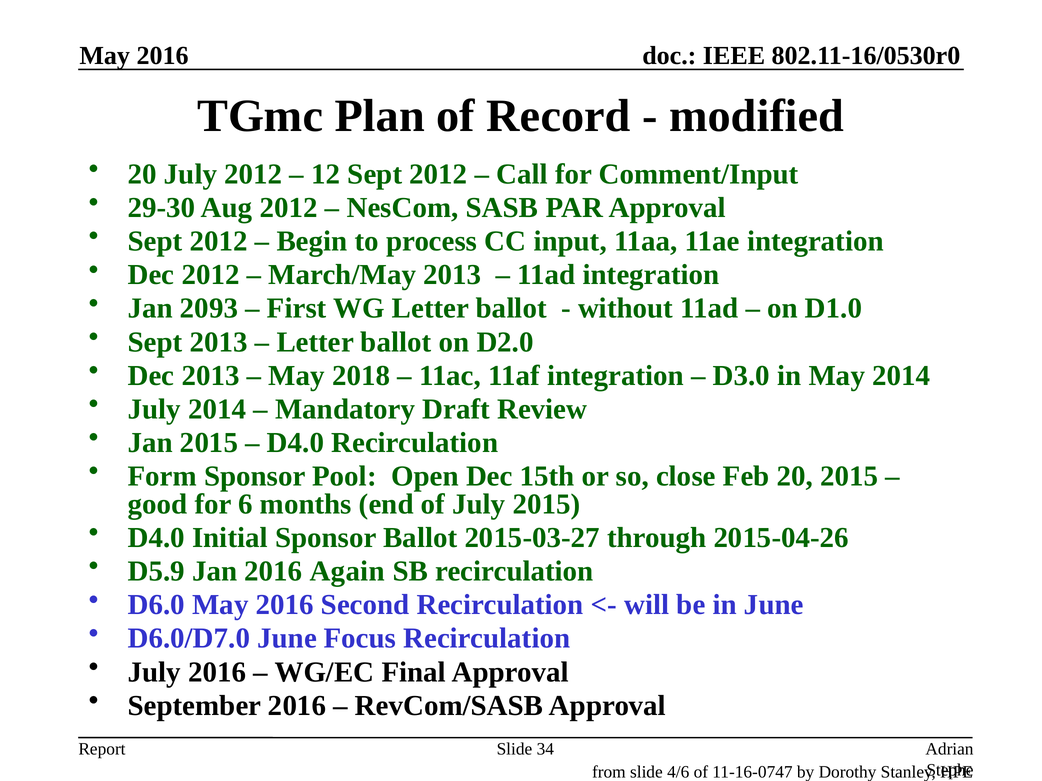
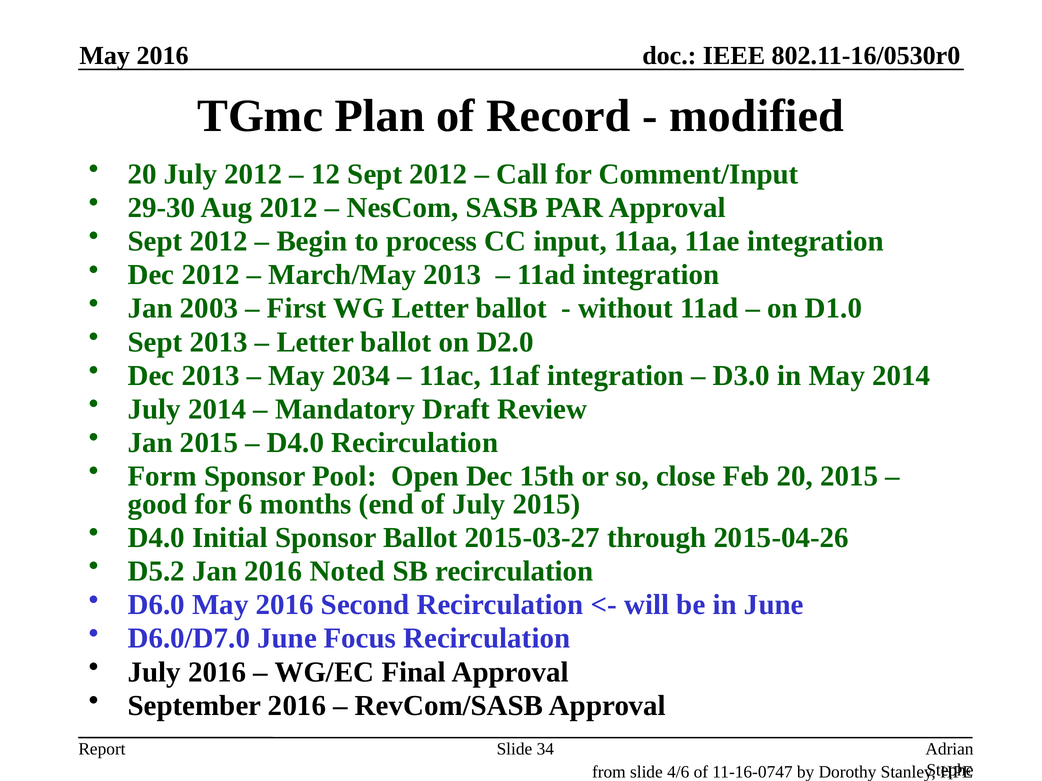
2093: 2093 -> 2003 (209, 309)
2018: 2018 -> 2034 (361, 376)
D5.9: D5.9 -> D5.2 (156, 572)
Again: Again -> Noted (347, 572)
